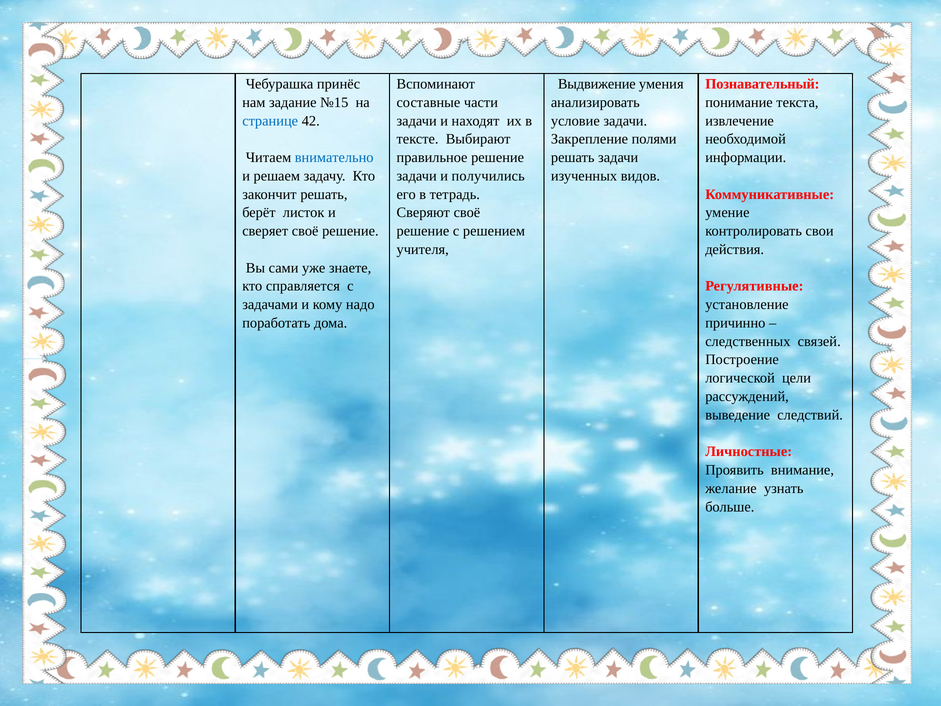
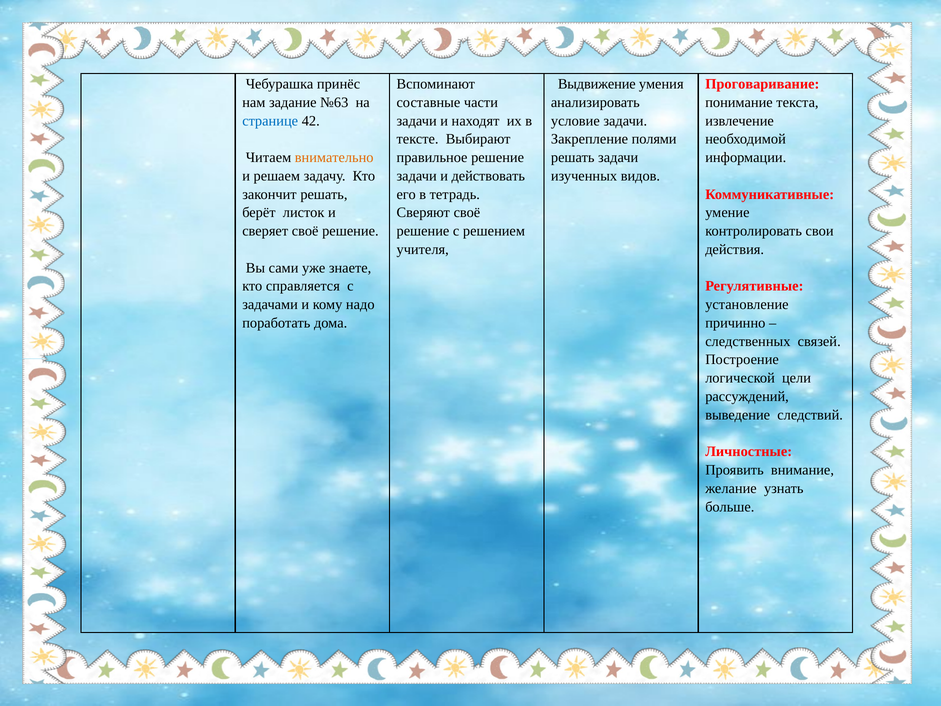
Познавательный: Познавательный -> Проговаривание (762, 84)
№15: №15 -> №63 (334, 102)
внимательно colour: blue -> orange (334, 157)
получились: получились -> действовать (488, 176)
